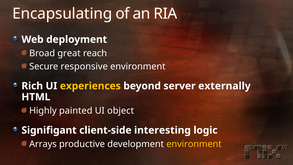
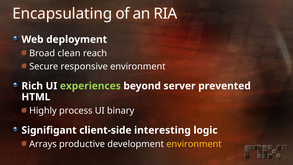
great: great -> clean (69, 53)
experiences colour: yellow -> light green (90, 86)
externally: externally -> prevented (224, 86)
painted: painted -> process (76, 111)
object: object -> binary (121, 111)
